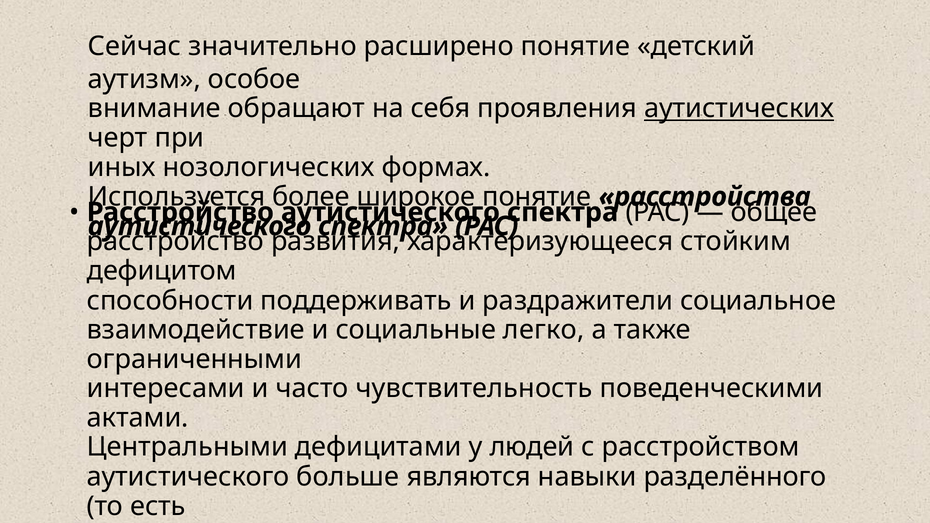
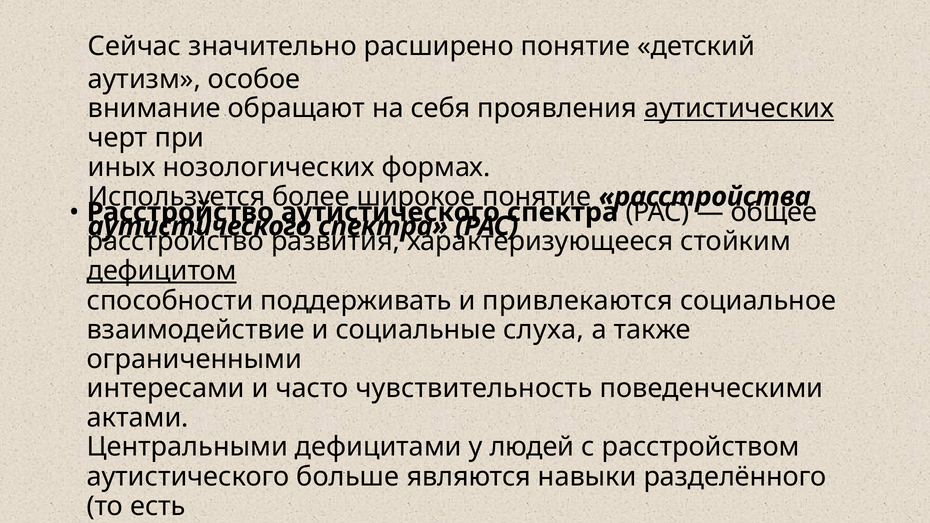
дефицитом underline: none -> present (162, 271)
раздражители: раздражители -> привлекаются (578, 301)
легко: легко -> слуха (544, 330)
